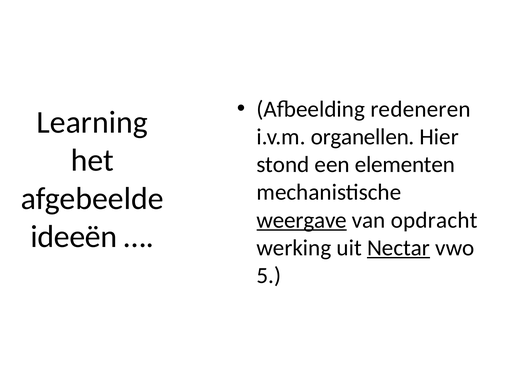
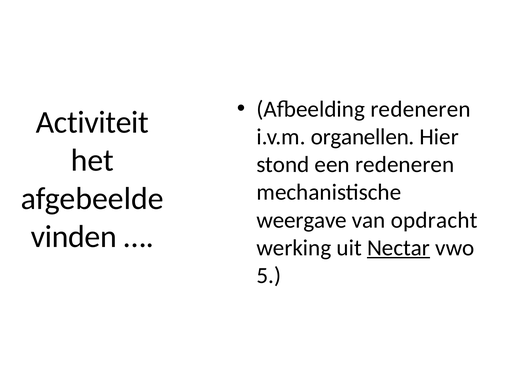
Learning: Learning -> Activiteit (92, 123)
een elementen: elementen -> redeneren (405, 165)
weergave underline: present -> none (302, 220)
ideeën: ideeën -> vinden (74, 237)
